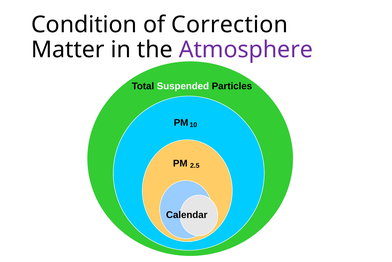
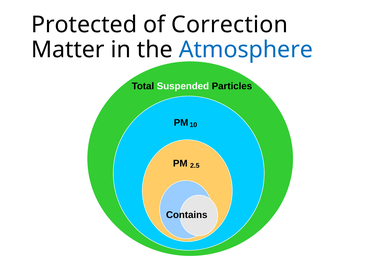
Condition: Condition -> Protected (84, 25)
Atmosphere colour: purple -> blue (246, 50)
Calendar: Calendar -> Contains (187, 214)
